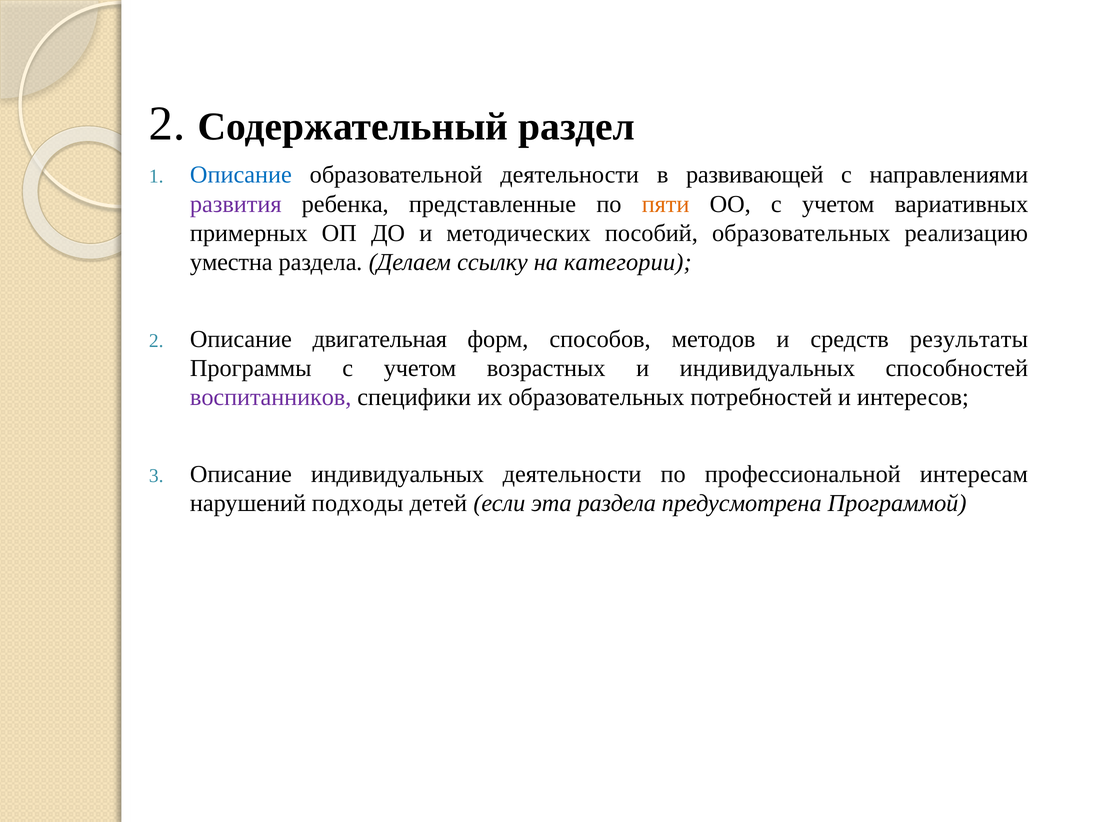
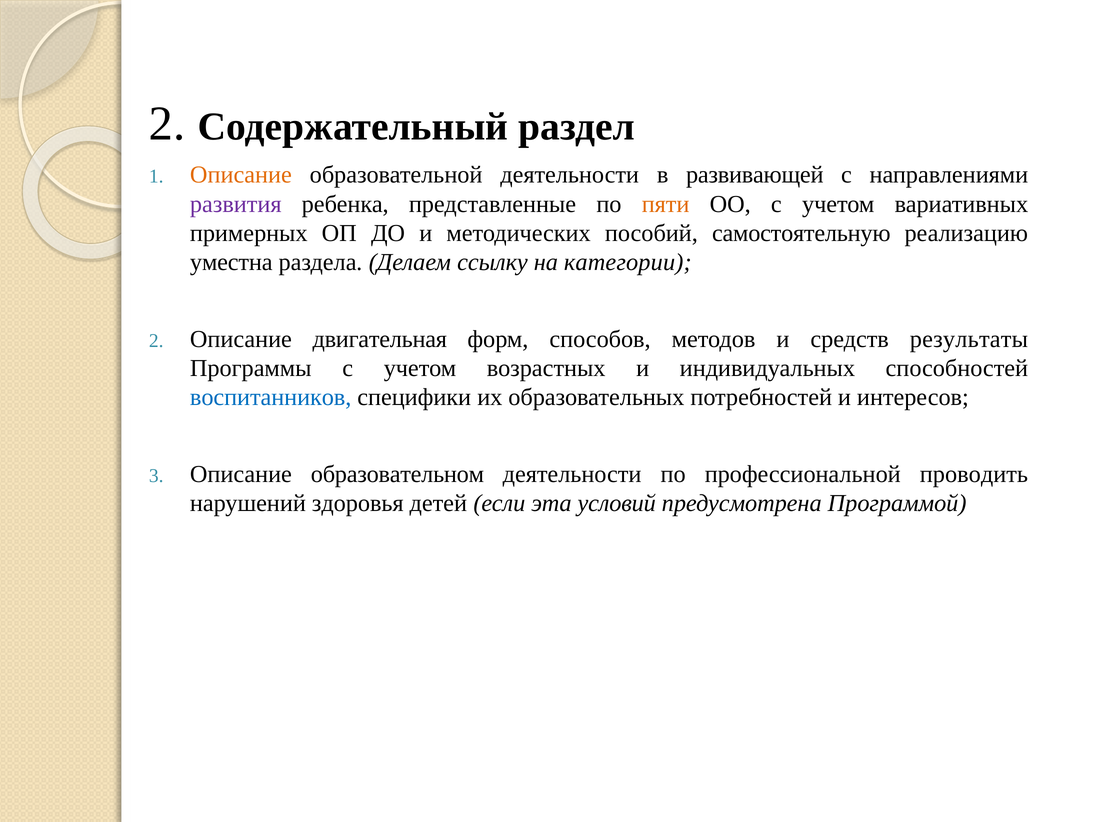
Описание colour: blue -> orange (241, 175)
пособий образовательных: образовательных -> самостоятельную (801, 233)
воспитанников colour: purple -> blue (271, 397)
Описание индивидуальных: индивидуальных -> образовательном (397, 474)
интересам: интересам -> проводить (974, 474)
подходы: подходы -> здоровья (358, 503)
эта раздела: раздела -> условий (617, 503)
